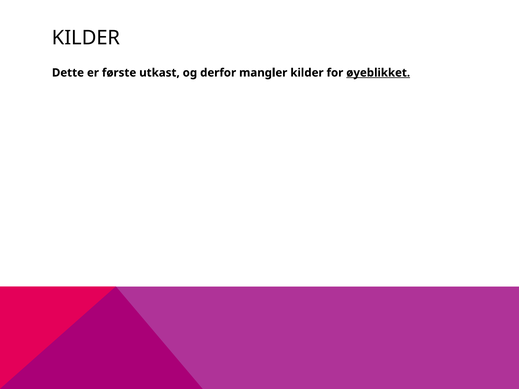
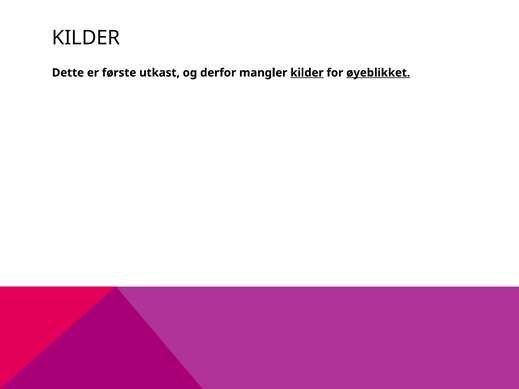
kilder underline: none -> present (307, 73)
